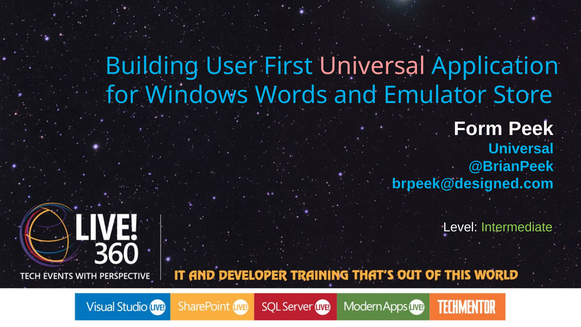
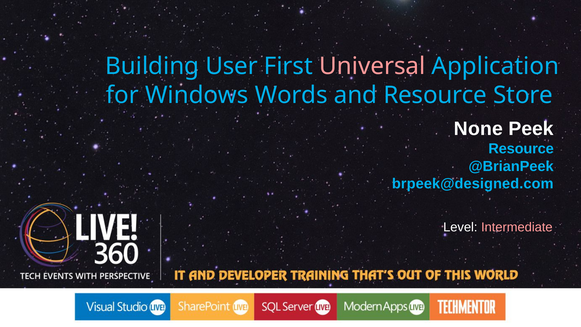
and Emulator: Emulator -> Resource (435, 95)
Form: Form -> None (478, 129)
Universal: Universal -> Resource (521, 149)
Intermediate colour: light green -> pink (517, 227)
